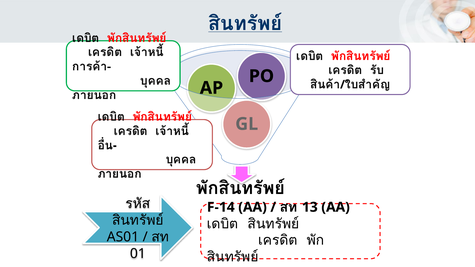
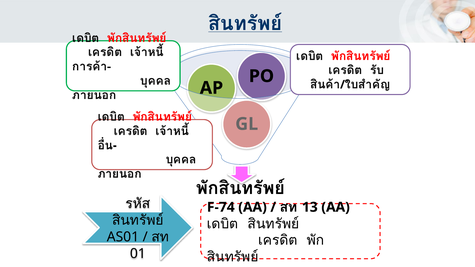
F-14: F-14 -> F-74 (221, 207)
